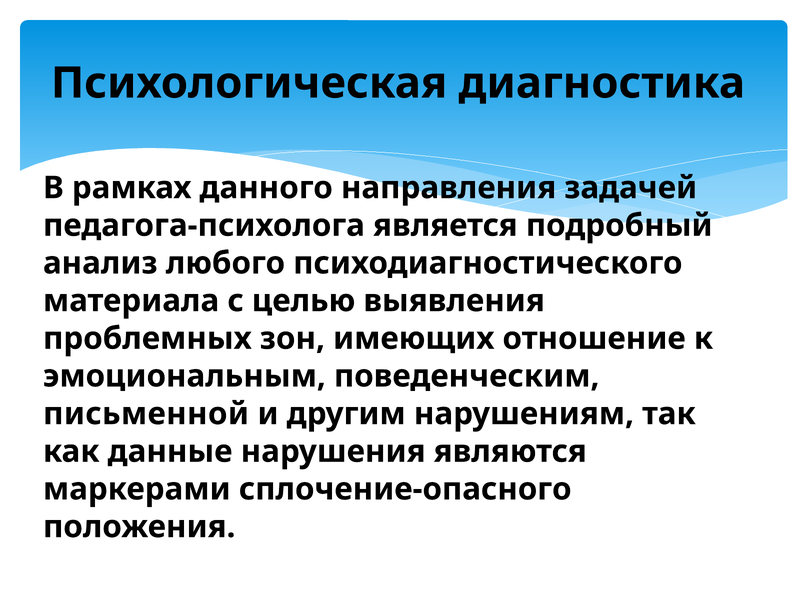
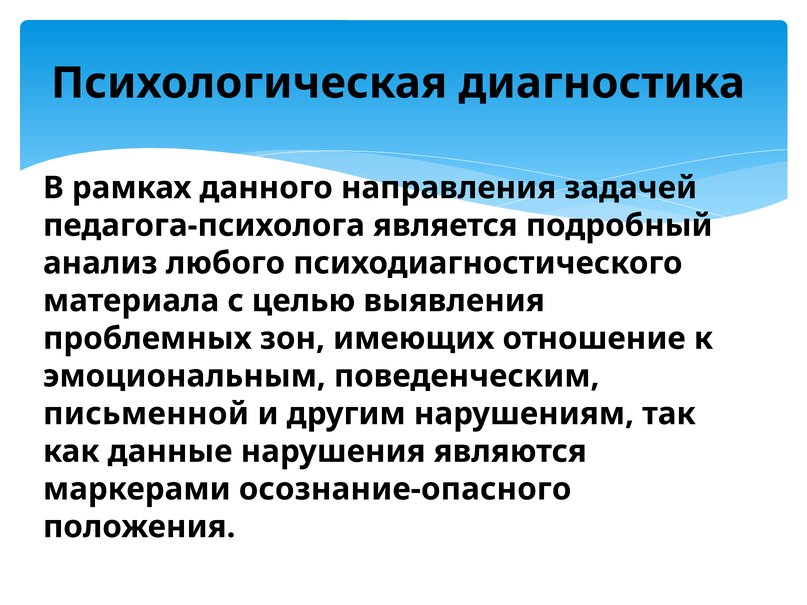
сплочение-опасного: сплочение-опасного -> осознание-опасного (405, 489)
